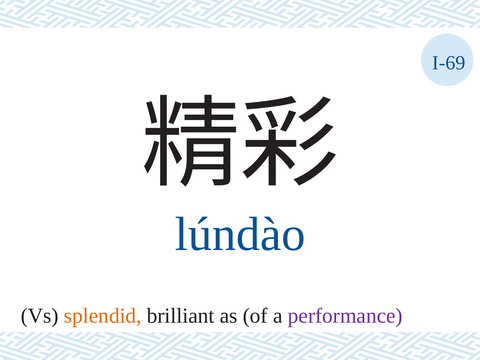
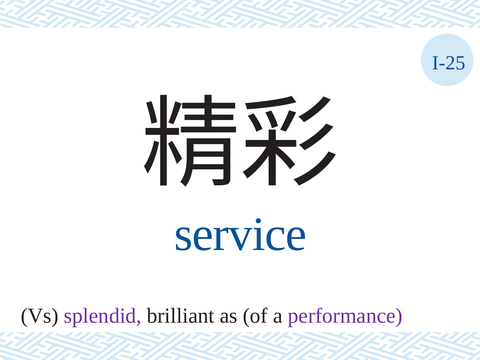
I-69: I-69 -> I-25 (449, 63)
lúndào: lúndào -> service (240, 234)
splendid colour: orange -> purple (103, 316)
